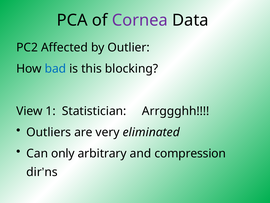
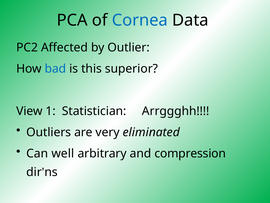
Cornea colour: purple -> blue (140, 20)
blocking: blocking -> superior (131, 69)
only: only -> well (63, 153)
